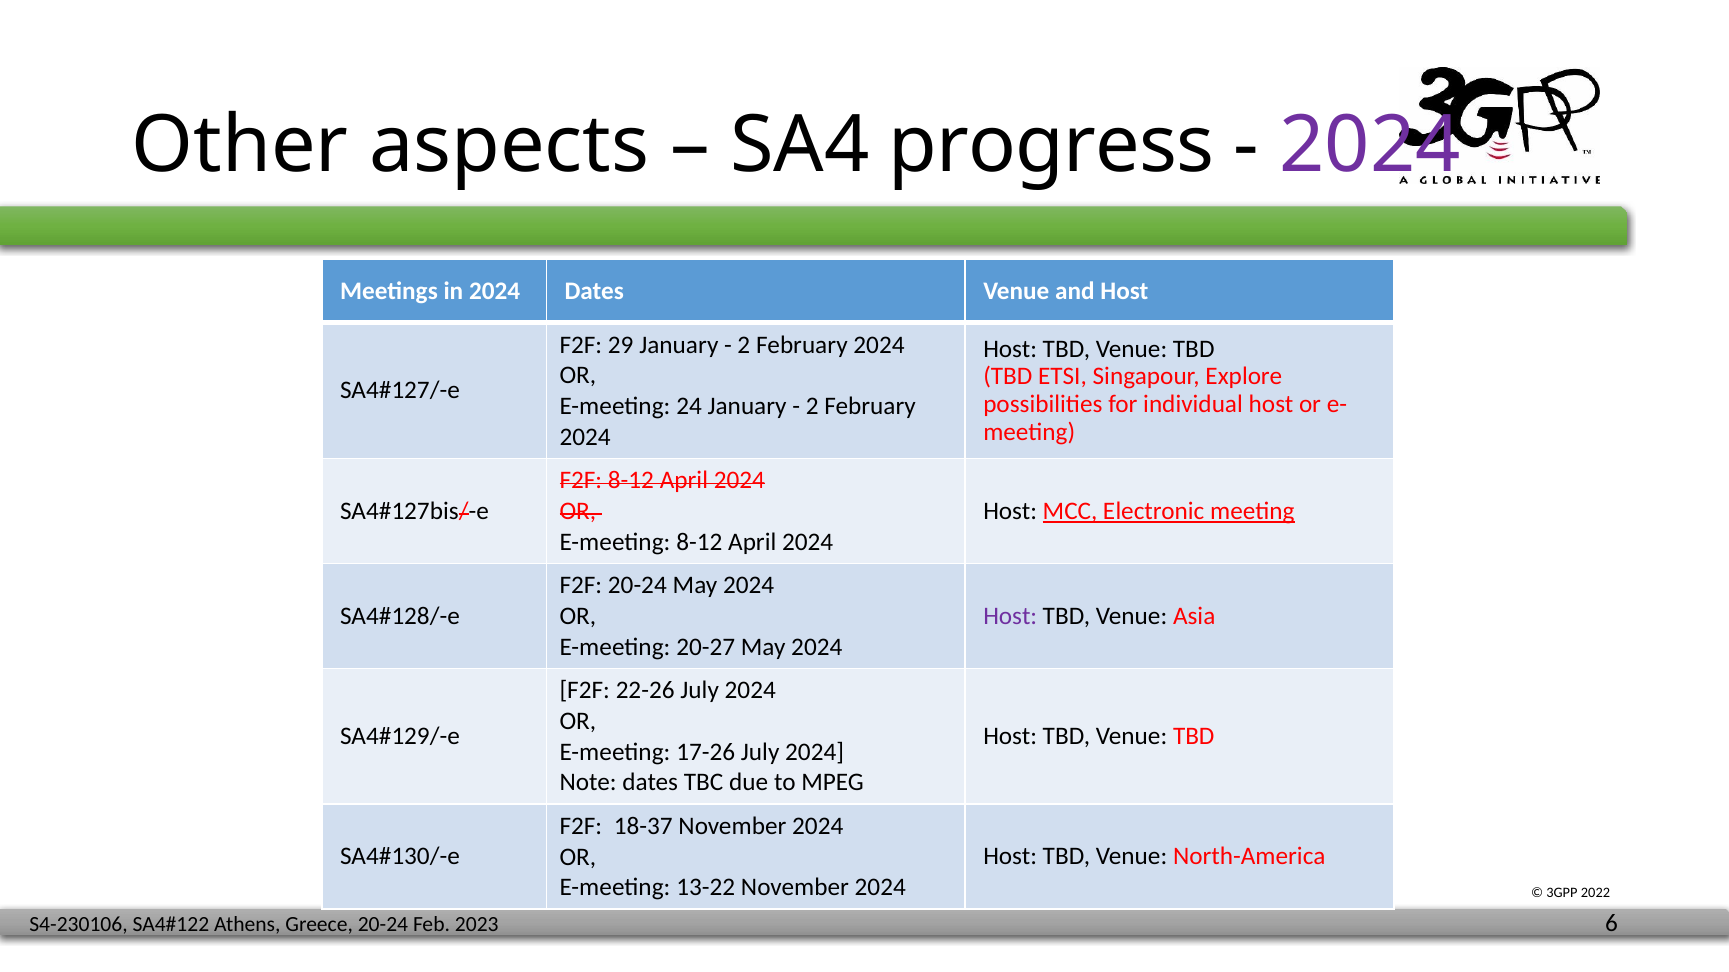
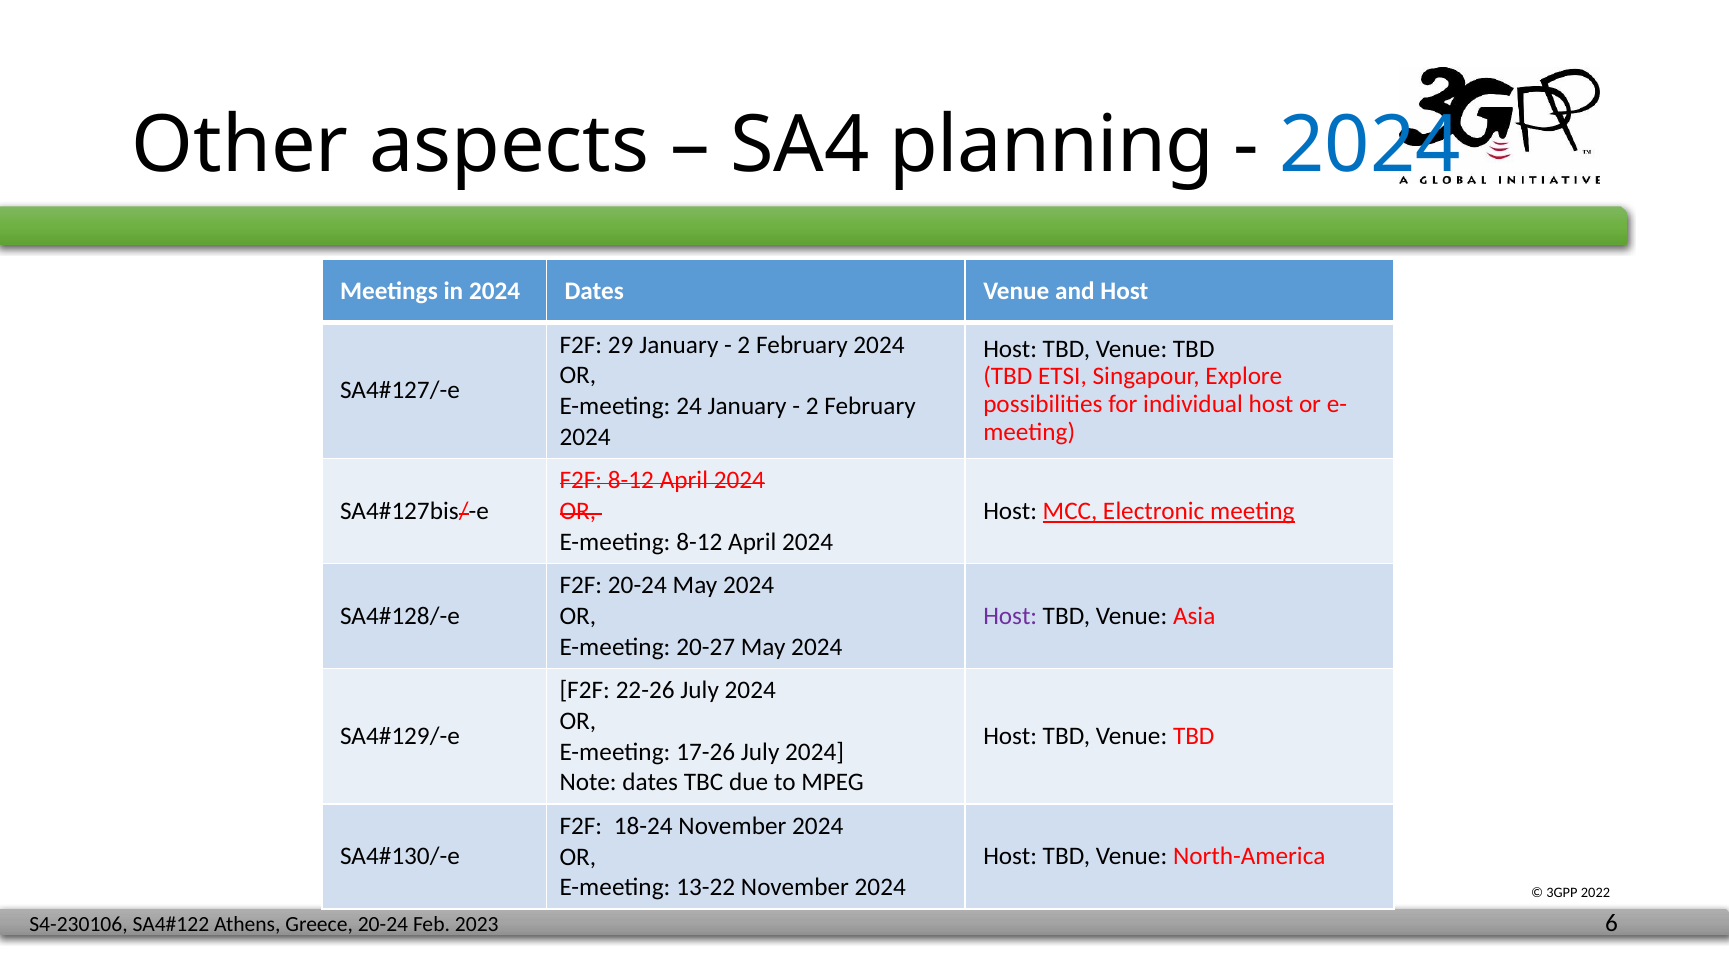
progress: progress -> planning (1052, 145)
2024 colour: purple -> blue (1370, 145)
18-37: 18-37 -> 18-24 (643, 827)
